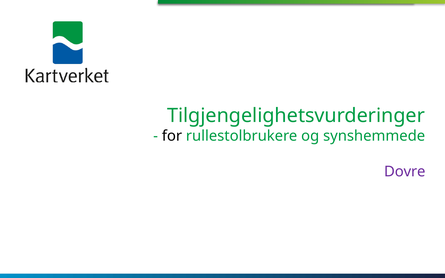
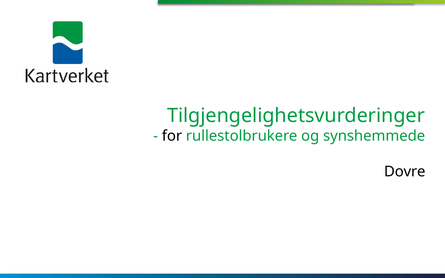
Dovre colour: purple -> black (405, 172)
